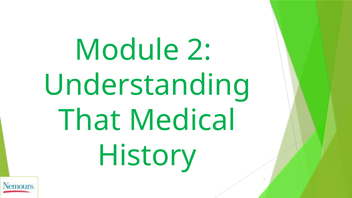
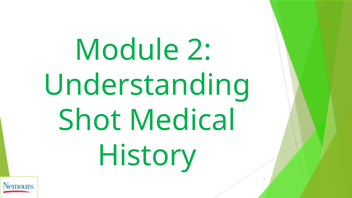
That: That -> Shot (90, 120)
